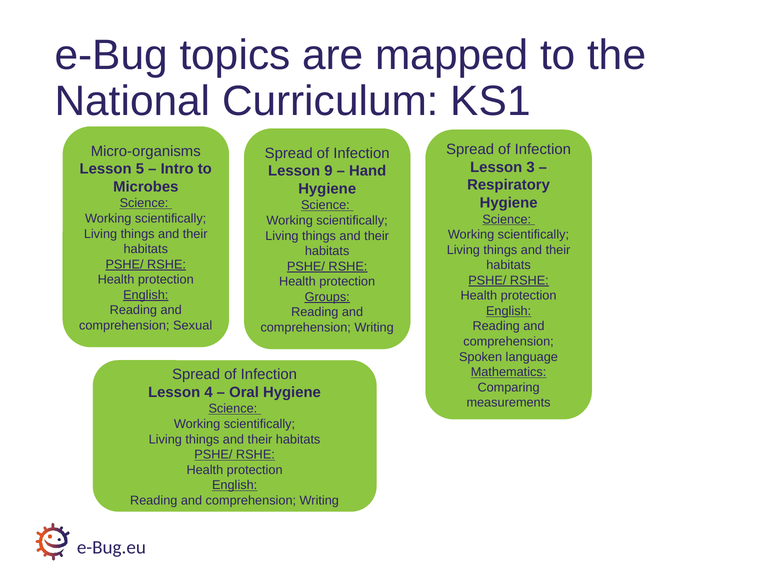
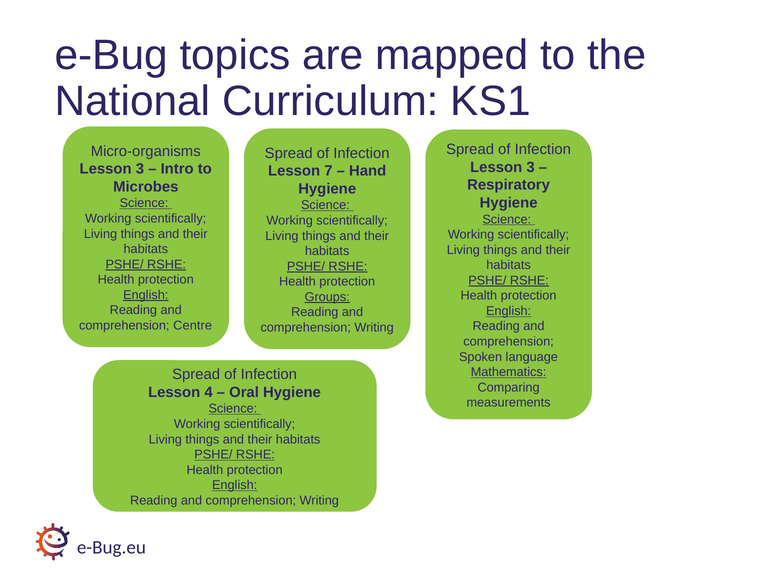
5: 5 -> 3 (140, 169)
9: 9 -> 7 (328, 171)
Sexual: Sexual -> Centre (193, 326)
